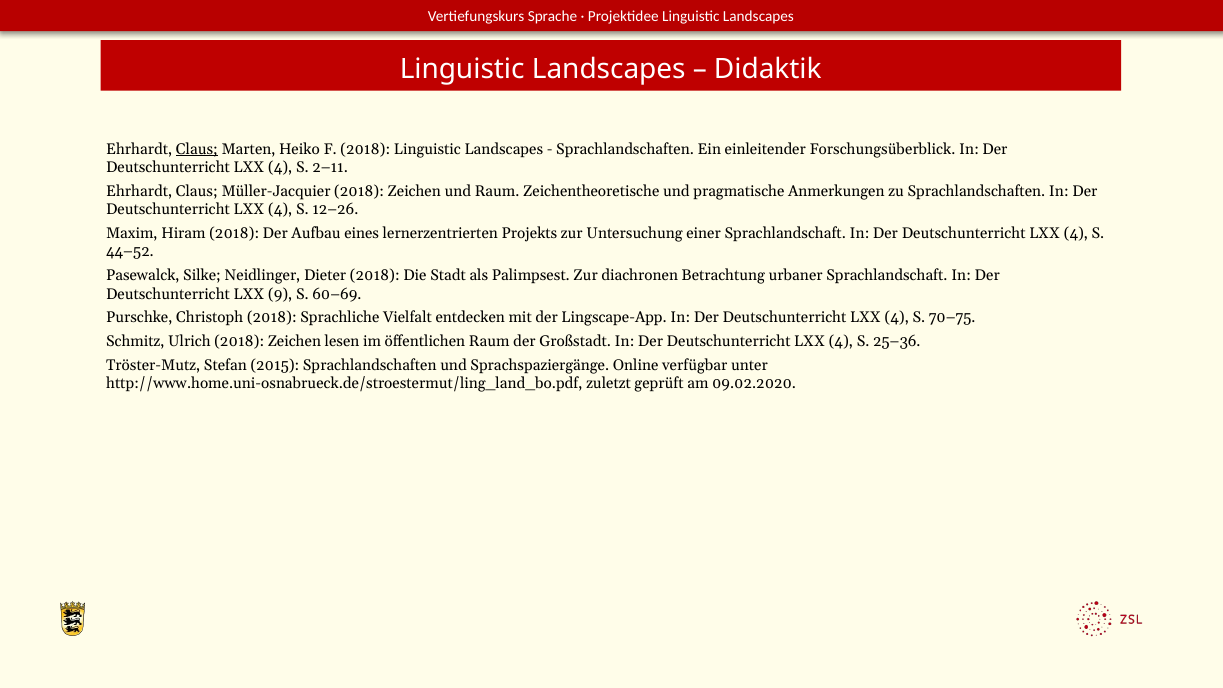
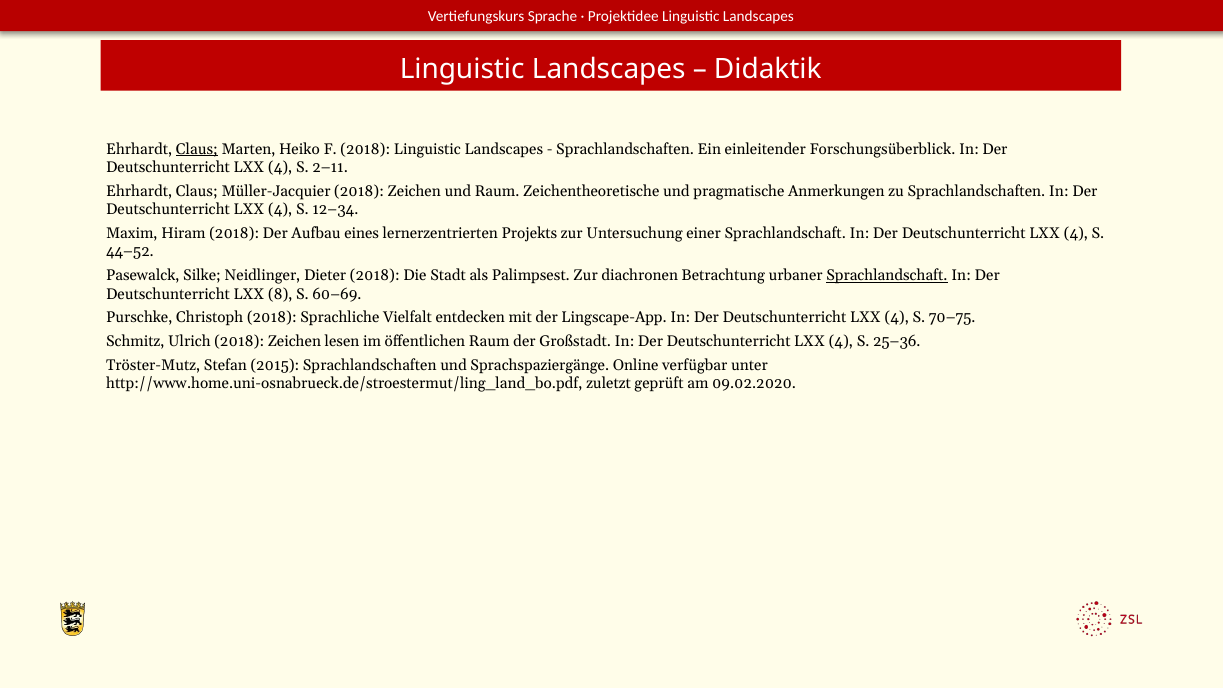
12–26: 12–26 -> 12–34 (335, 210)
Sprachlandschaft underline: none -> present (887, 276)
9: 9 -> 8 (280, 294)
